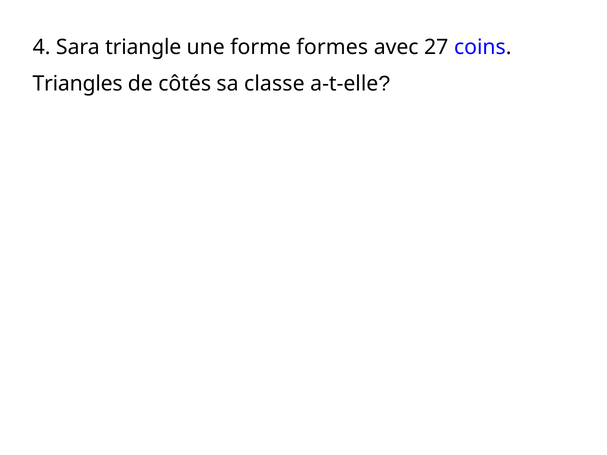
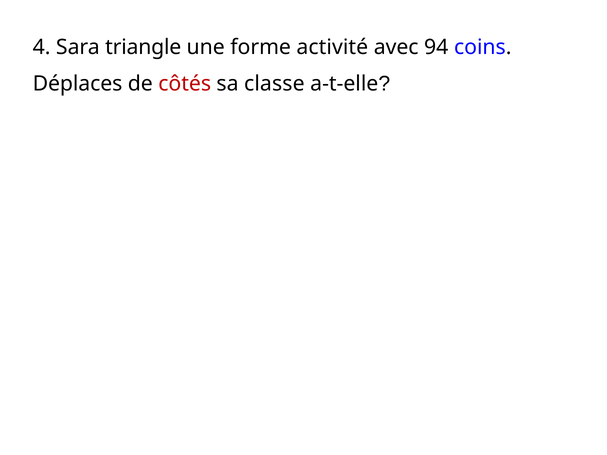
formes: formes -> activité (332, 47)
27: 27 -> 94 (436, 47)
Triangles: Triangles -> Déplaces (78, 84)
côtés colour: black -> red (185, 84)
